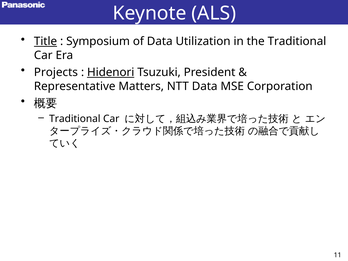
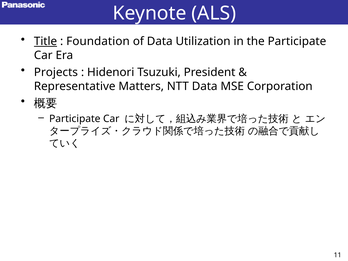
Symposium: Symposium -> Foundation (98, 41)
the Traditional: Traditional -> Participate (297, 41)
Hidenori underline: present -> none (111, 72)
Traditional: Traditional -> Participate (75, 119)
